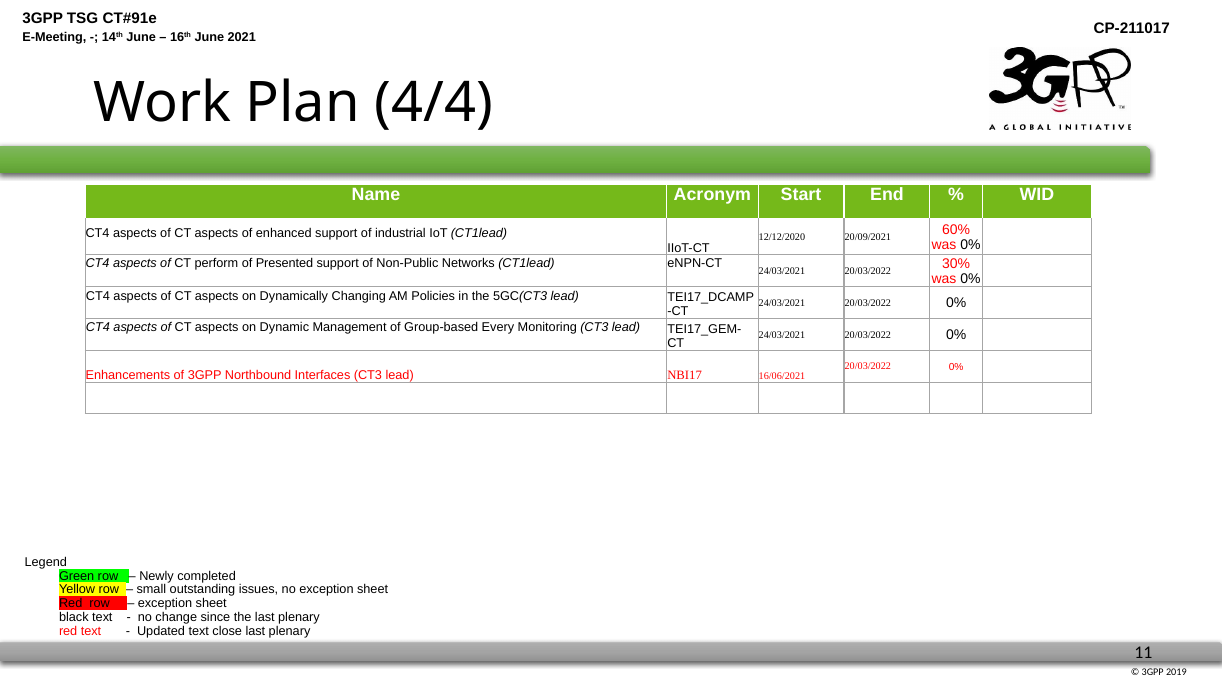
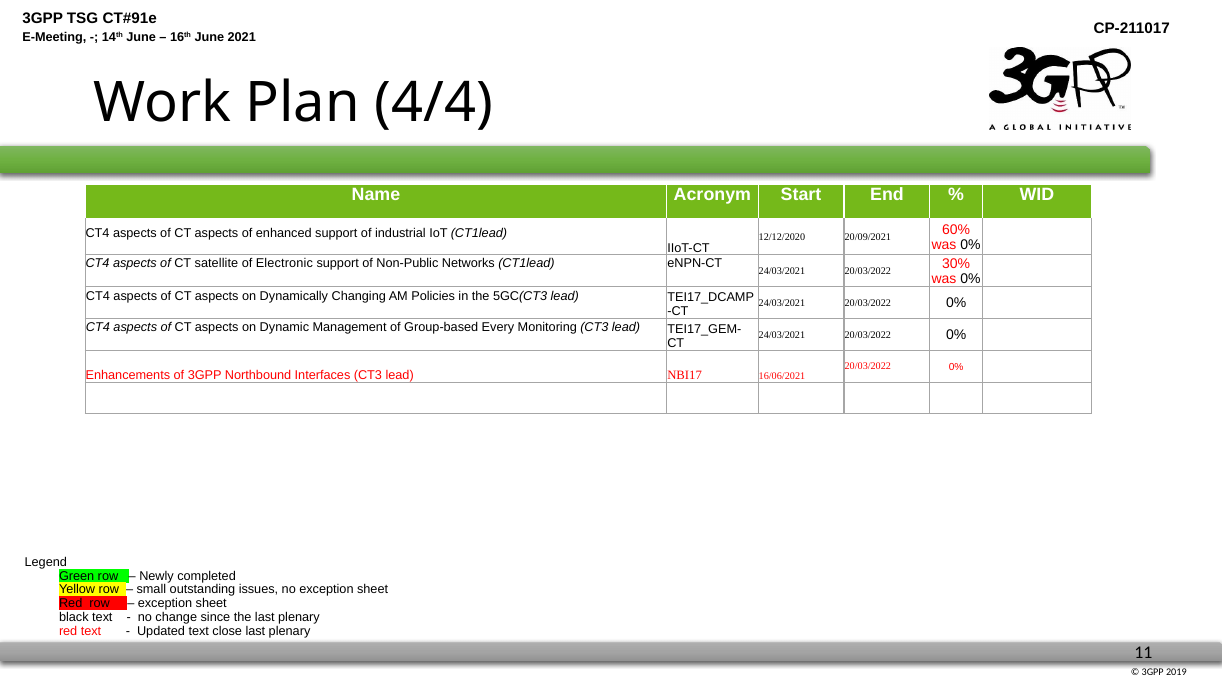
perform: perform -> satellite (216, 263)
Presented: Presented -> Electronic (284, 263)
